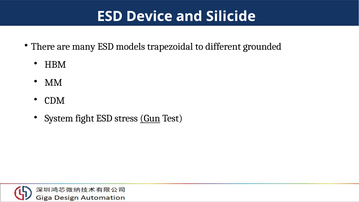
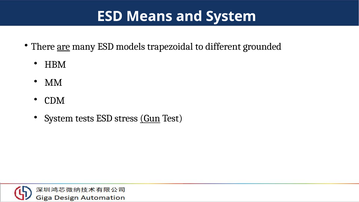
Device: Device -> Means (149, 16)
and Silicide: Silicide -> System (231, 16)
are underline: none -> present (63, 47)
fight: fight -> tests (85, 118)
